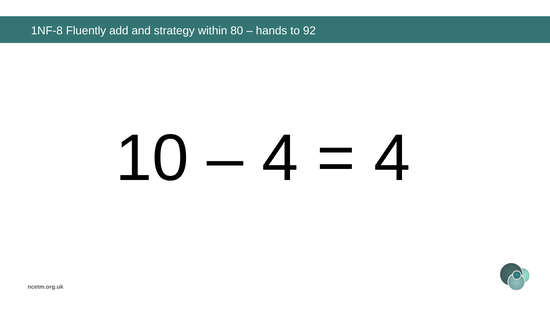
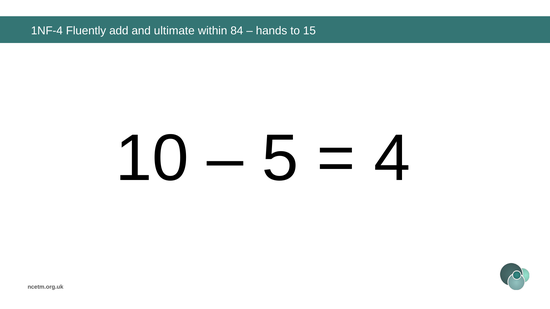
1NF-8: 1NF-8 -> 1NF-4 (47, 31)
strategy: strategy -> ultimate (174, 31)
80: 80 -> 84 (237, 31)
92: 92 -> 15 (309, 31)
4: 4 -> 5 (280, 159)
